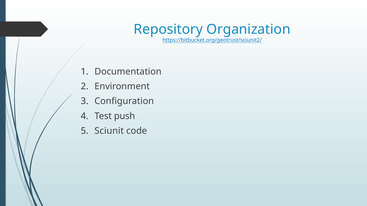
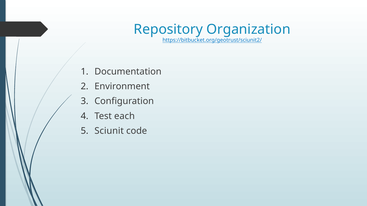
push: push -> each (125, 116)
